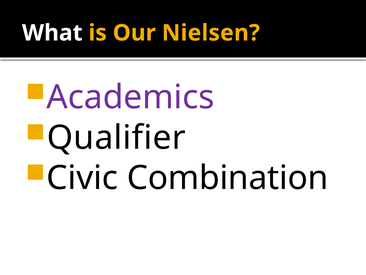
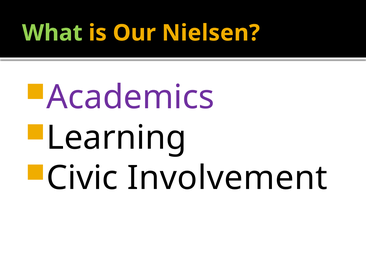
What colour: white -> light green (52, 33)
Qualifier: Qualifier -> Learning (116, 137)
Combination: Combination -> Involvement (227, 178)
